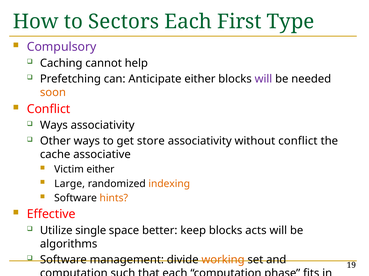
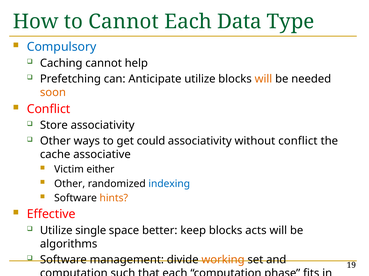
to Sectors: Sectors -> Cannot (124, 22)
First: First -> Data (239, 22)
Compulsory colour: purple -> blue (62, 47)
Anticipate either: either -> utilize (200, 79)
will colour: purple -> orange (263, 79)
Ways: Ways -> Store (54, 126)
store: store -> could (151, 141)
Large: Large -> Other (70, 184)
indexing colour: orange -> blue (169, 184)
